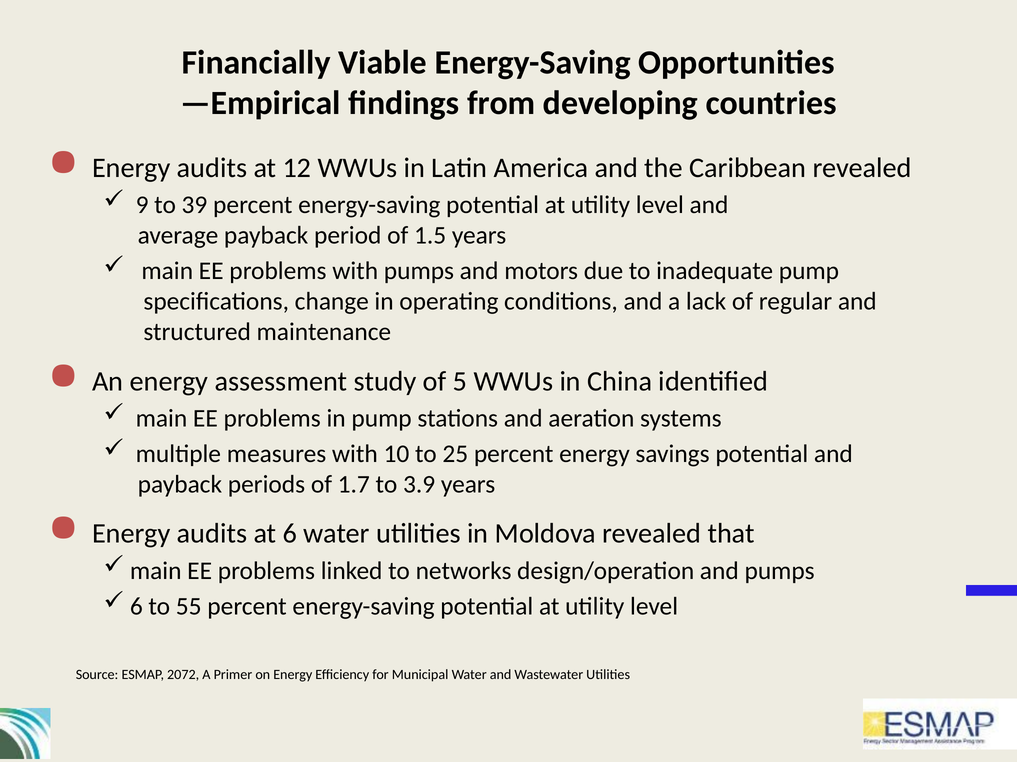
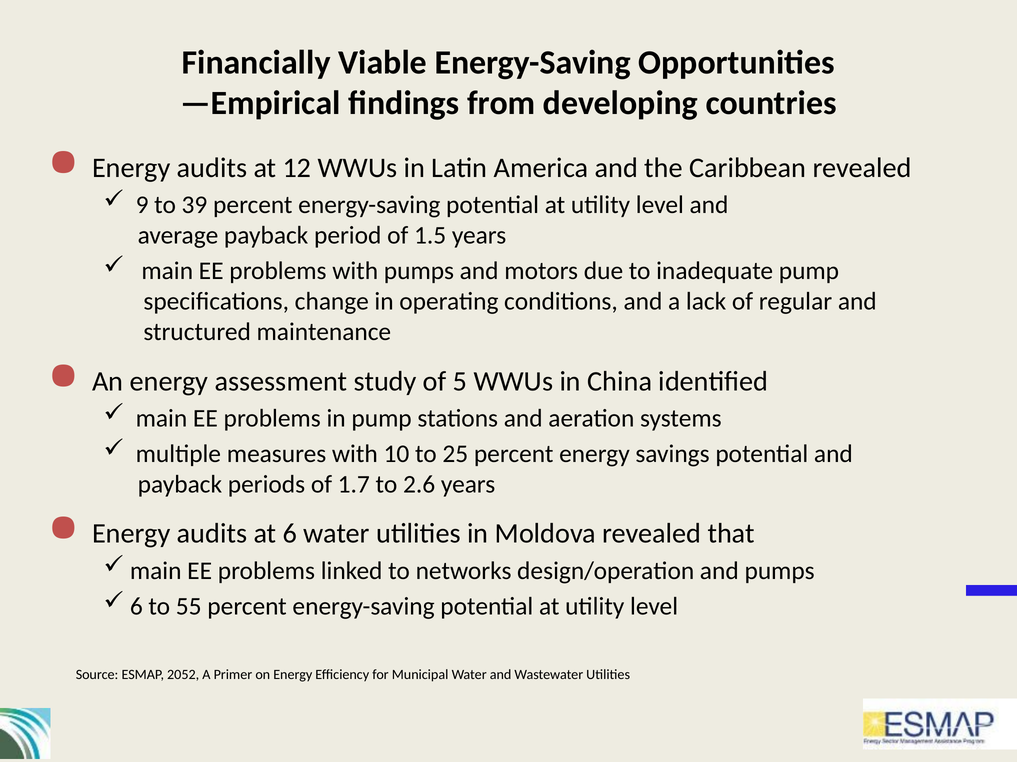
3.9: 3.9 -> 2.6 (419, 485)
2072: 2072 -> 2052 (183, 675)
